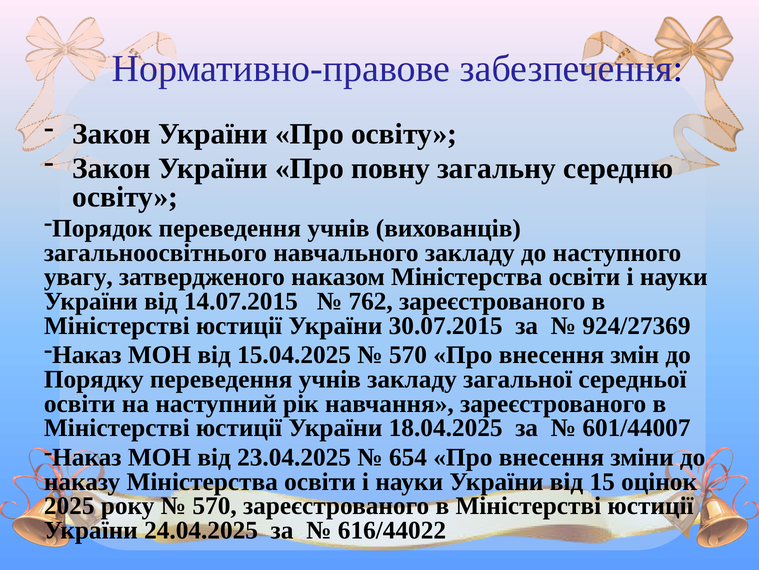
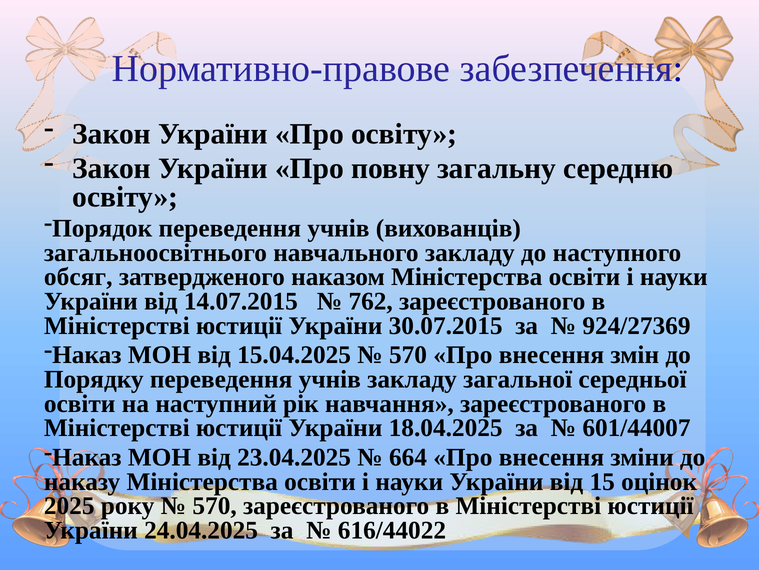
увагу: увагу -> обсяг (78, 277)
654: 654 -> 664 (408, 457)
